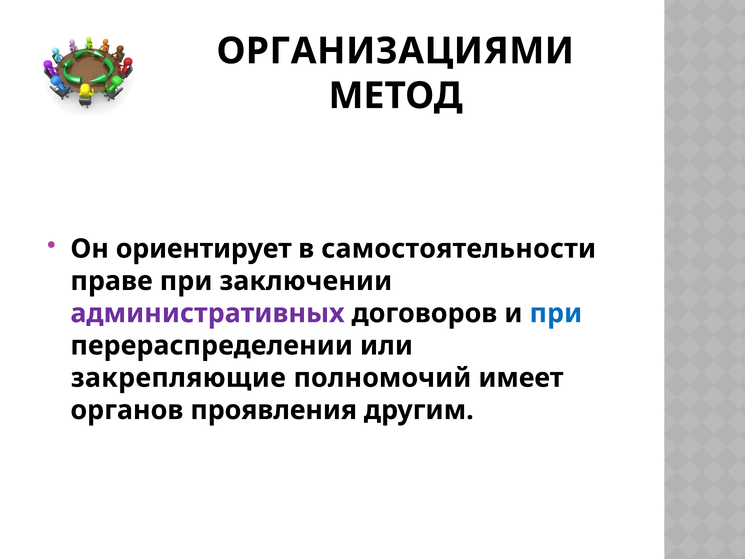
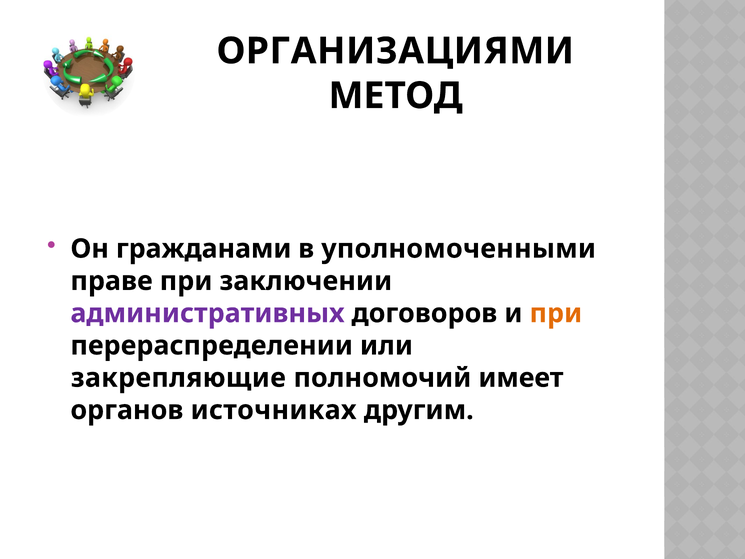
ориентирует: ориентирует -> гражданами (204, 249)
самостоятельности: самостоятельности -> уполномоченными (459, 249)
при colour: blue -> orange (556, 313)
проявления: проявления -> источниках (274, 410)
